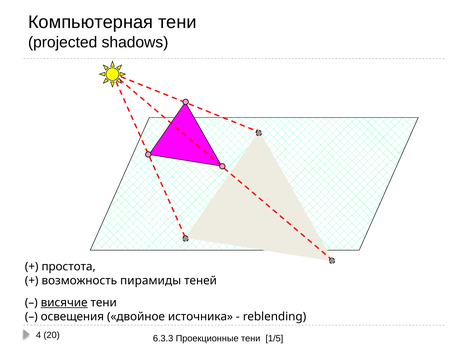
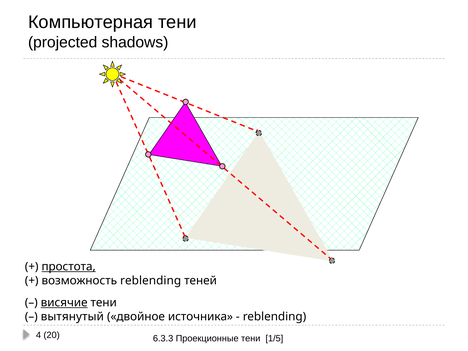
простота underline: none -> present (69, 267)
возможность пирамиды: пирамиды -> reblending (151, 281)
освещения: освещения -> вытянутый (72, 317)
